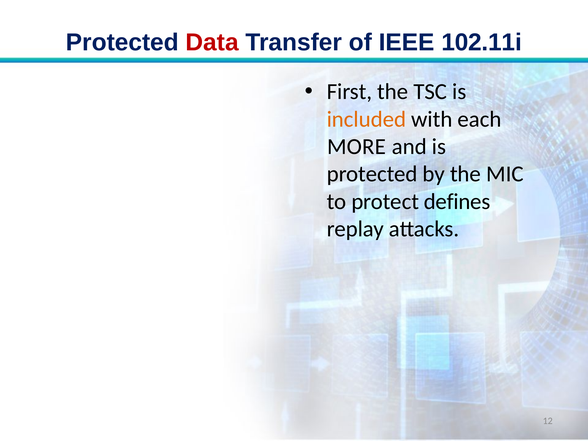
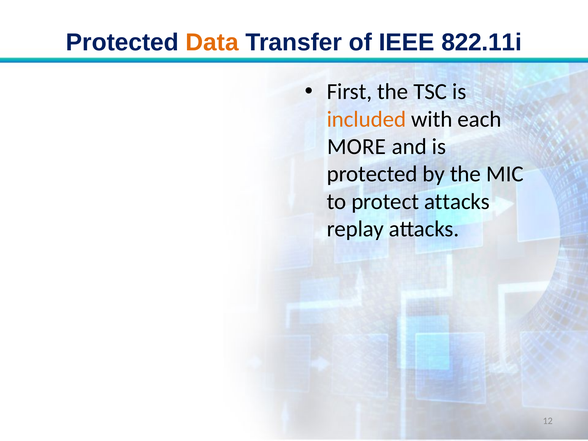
Data colour: red -> orange (212, 42)
102.11i: 102.11i -> 822.11i (482, 42)
protect defines: defines -> attacks (457, 202)
